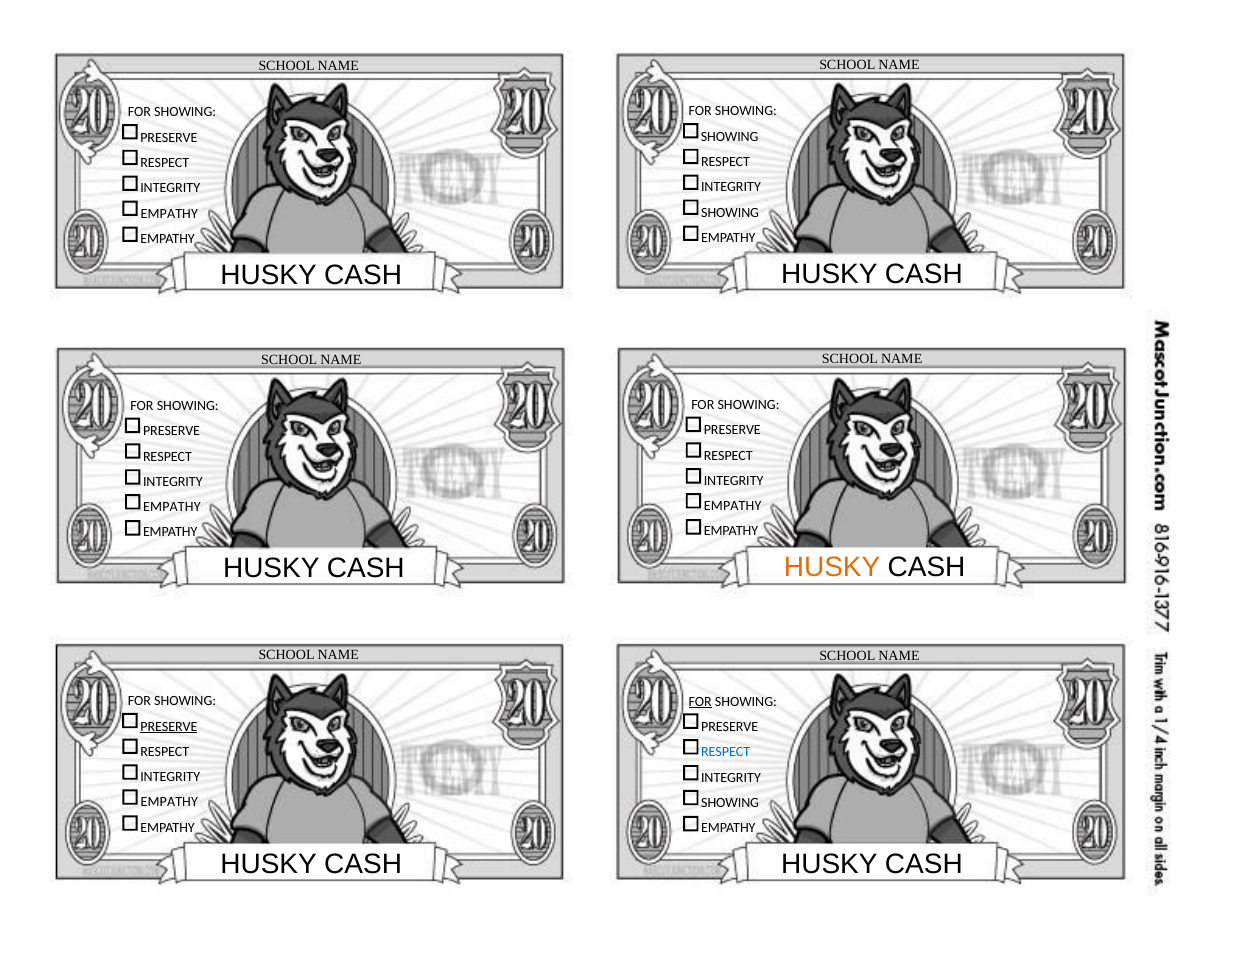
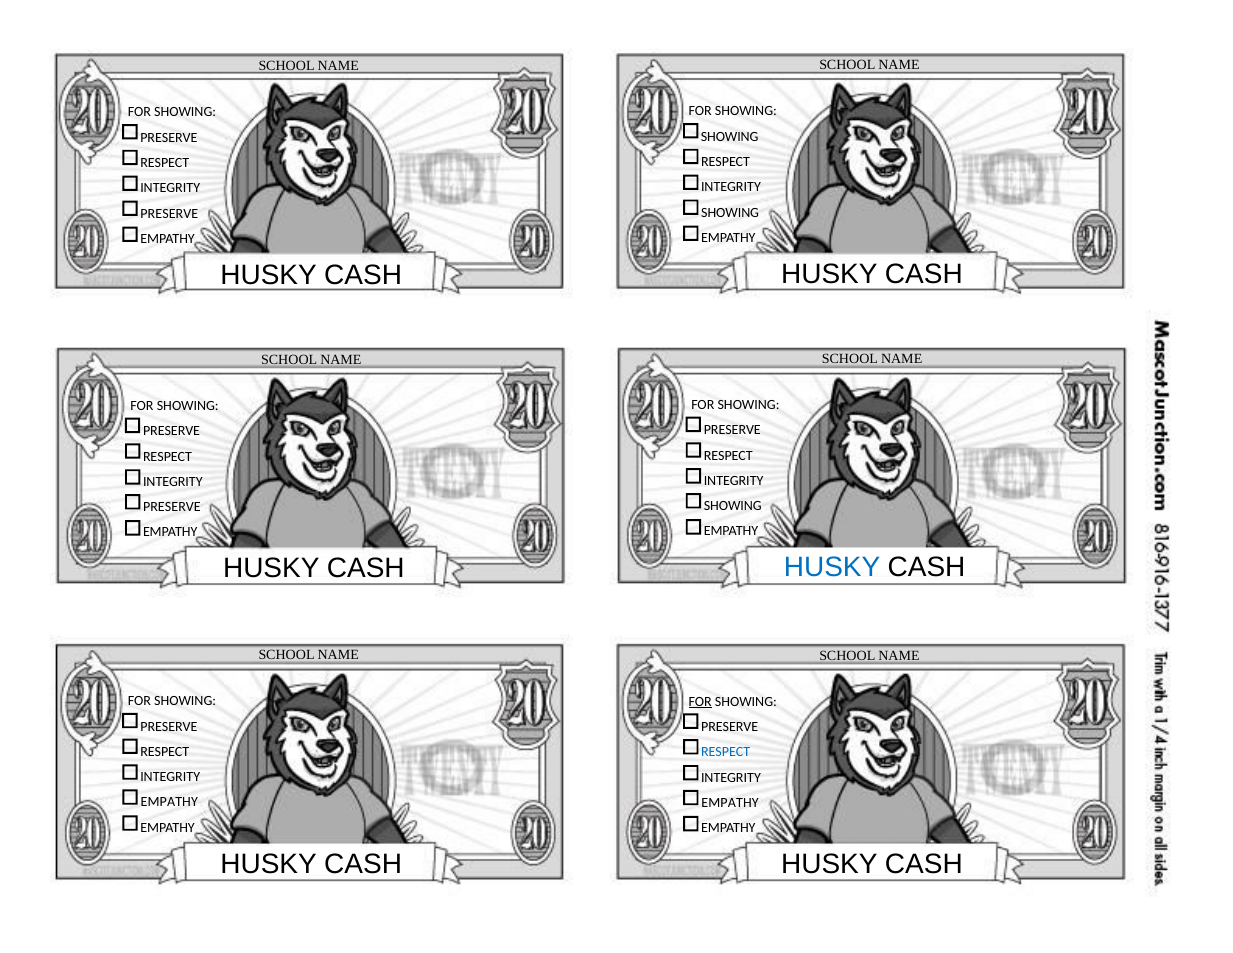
EMPATHY: EMPATHY -> PRESERVE (169, 213)
EMPATHY: EMPATHY -> SHOWING (733, 506)
EMPATHY: EMPATHY -> PRESERVE (172, 507)
HUSKY colour: orange -> blue (832, 568)
PRESERVE underline: present -> none (169, 726)
SHOWING: SHOWING -> EMPATHY (730, 803)
